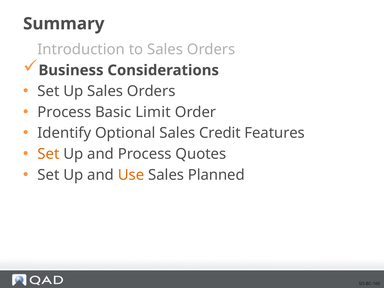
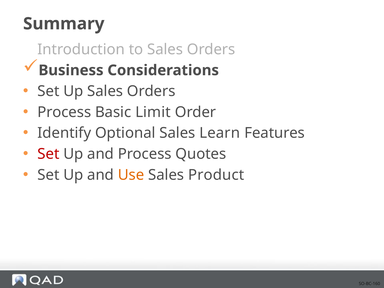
Credit: Credit -> Learn (220, 133)
Set colour: orange -> red (48, 154)
Planned: Planned -> Product (216, 175)
